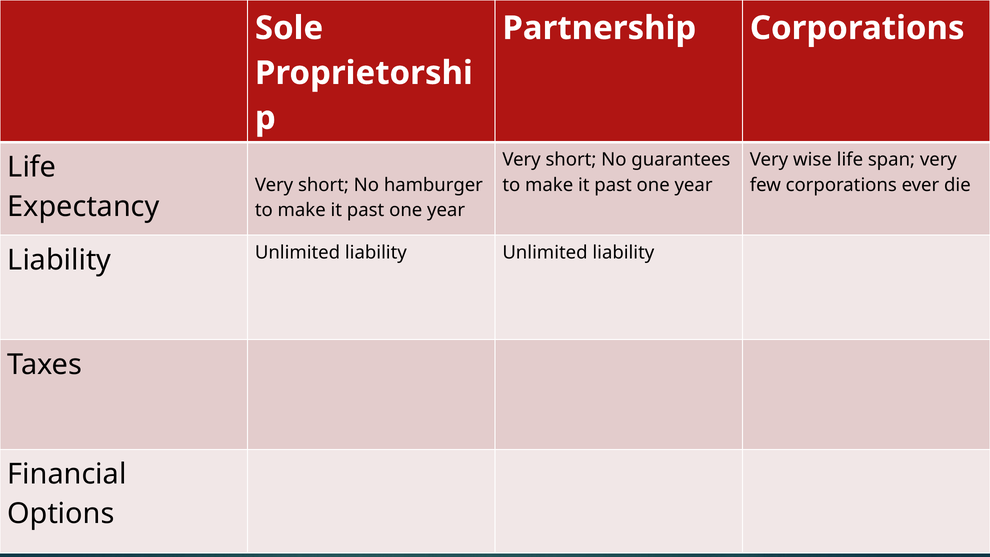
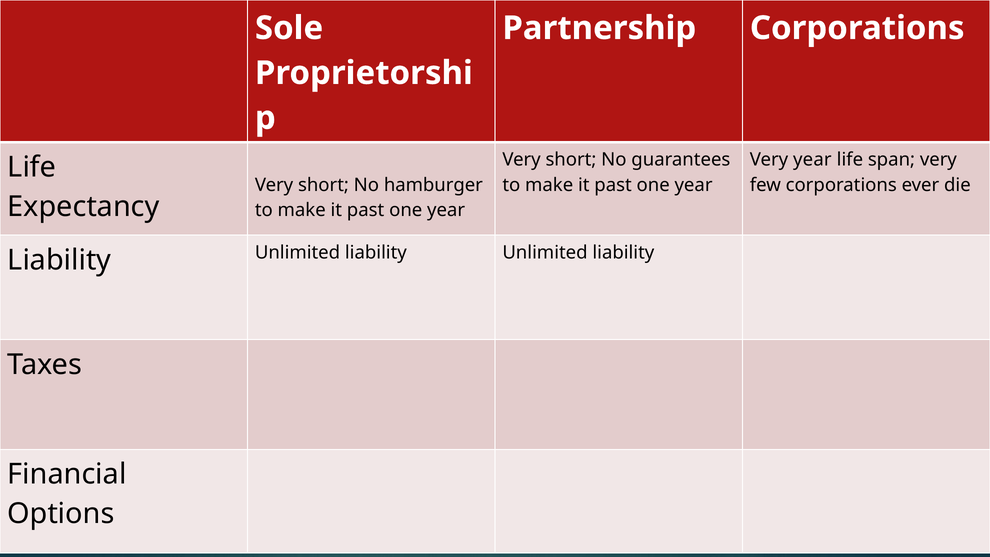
Very wise: wise -> year (812, 160)
